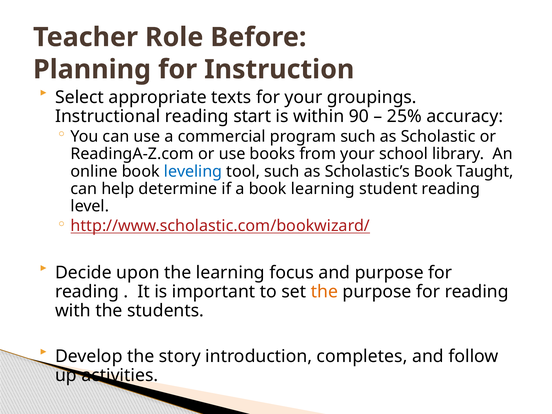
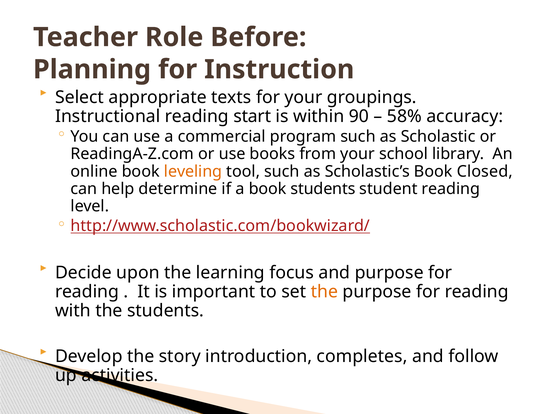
25%: 25% -> 58% (404, 116)
leveling colour: blue -> orange (193, 171)
Taught: Taught -> Closed (485, 171)
book learning: learning -> students (323, 189)
